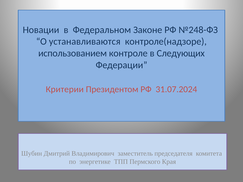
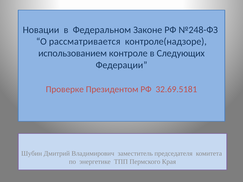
устанавливаются: устанавливаются -> рассматривается (85, 42)
Критерии: Критерии -> Проверке (65, 89)
31.07.2024: 31.07.2024 -> 32.69.5181 (176, 89)
